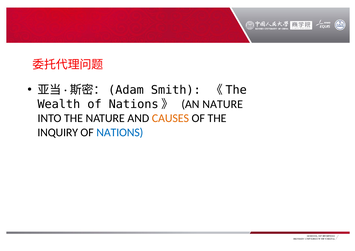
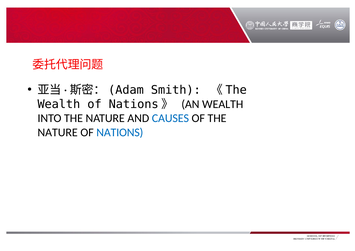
AN NATURE: NATURE -> WEALTH (223, 104)
CAUSES colour: orange -> blue (170, 118)
INQUIRY: INQUIRY -> NATURE (58, 133)
